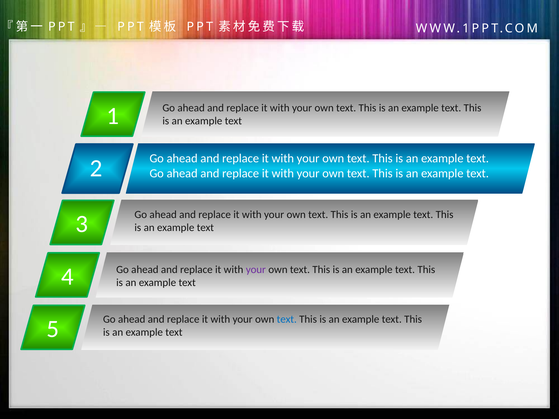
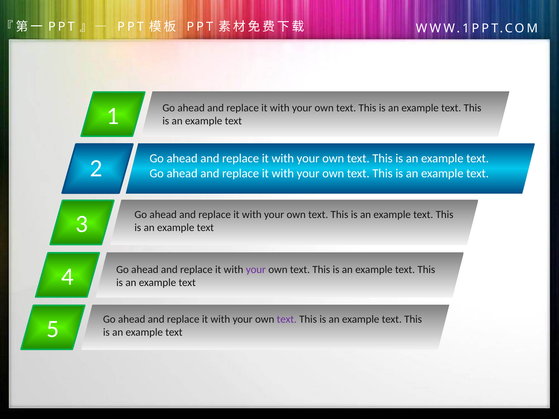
text colour: blue -> purple (287, 320)
